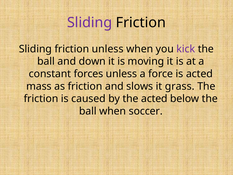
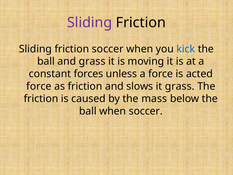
friction unless: unless -> soccer (108, 49)
kick colour: purple -> blue (186, 49)
and down: down -> grass (92, 61)
mass: mass -> force (39, 86)
the acted: acted -> mass (154, 99)
